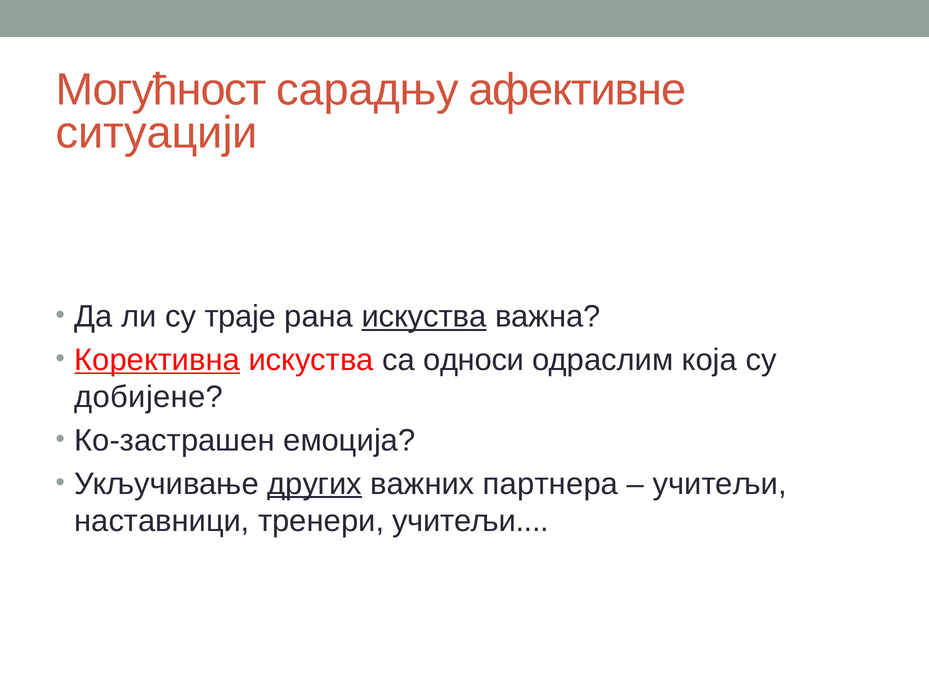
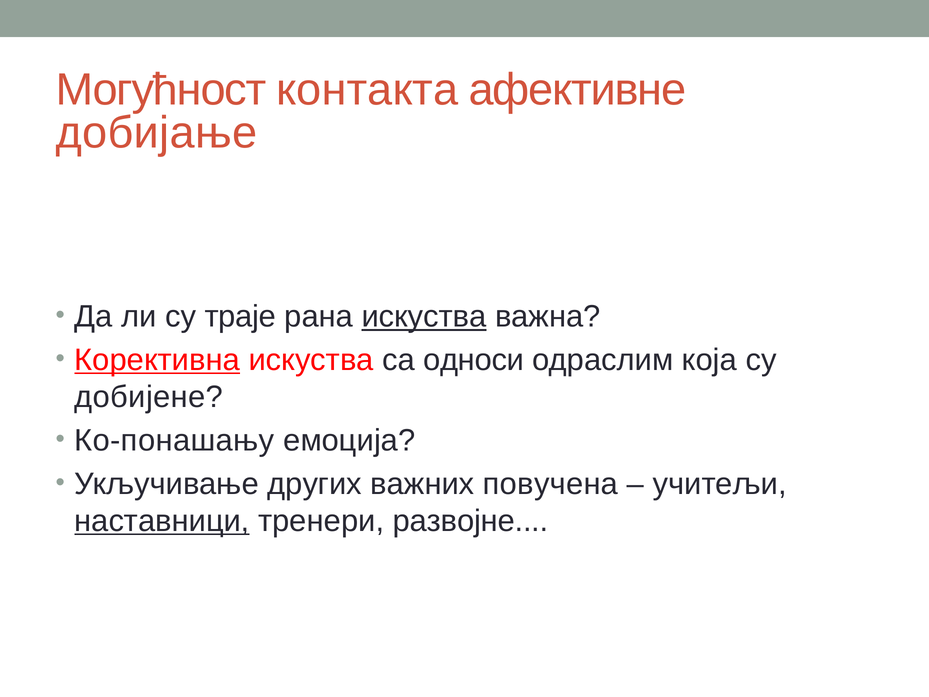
сарадњу: сарадњу -> контакта (367, 90)
ситуацији: ситуацији -> добијање (157, 133)
Ко-застрашен: Ко-застрашен -> Ко-понашању (174, 440)
других underline: present -> none (315, 484)
партнера: партнера -> повучена (551, 484)
наставници underline: none -> present (162, 521)
тренери учитељи: учитељи -> развојне (471, 521)
